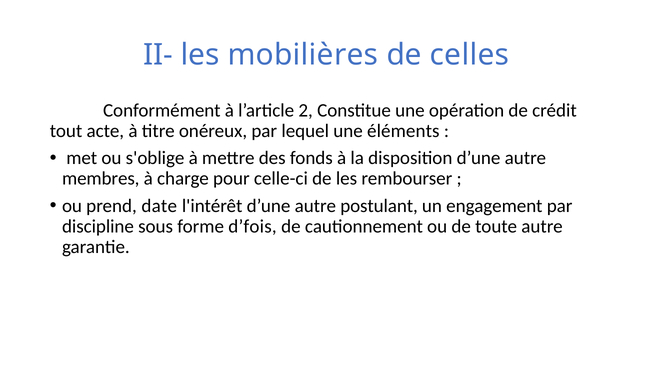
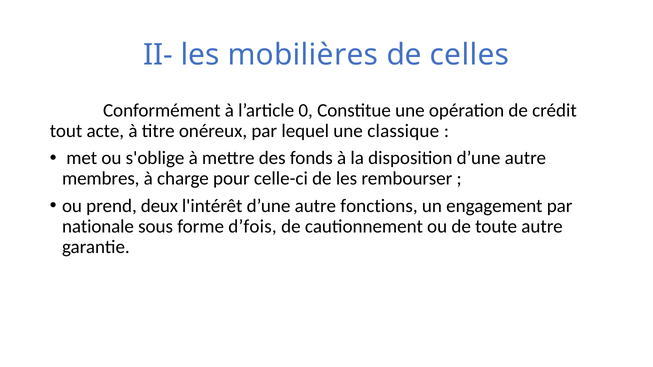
2: 2 -> 0 (306, 110)
éléments: éléments -> classique (403, 131)
date: date -> deux (159, 206)
postulant: postulant -> fonctions (379, 206)
discipline: discipline -> nationale (98, 227)
